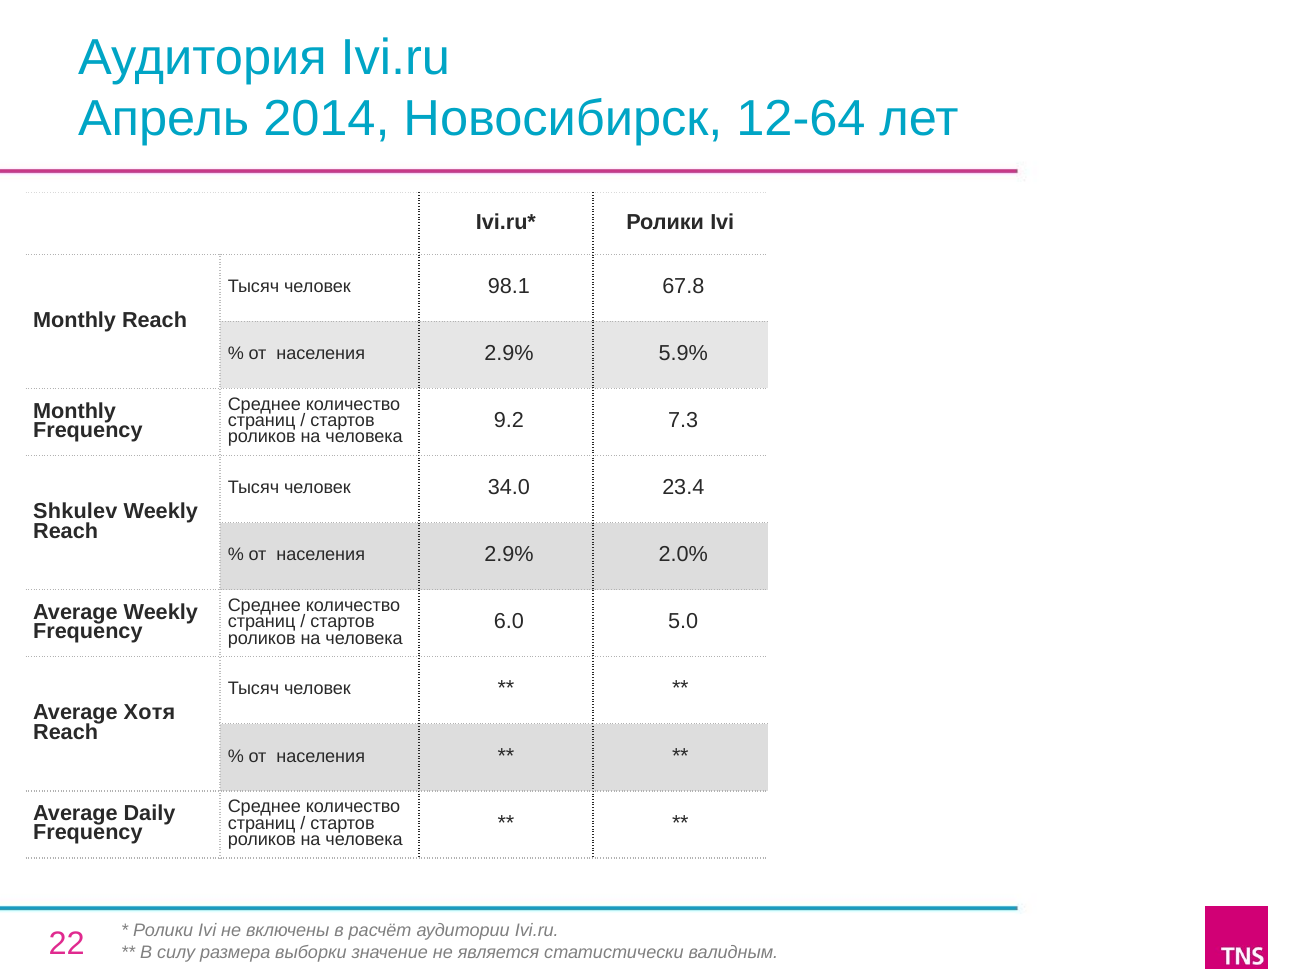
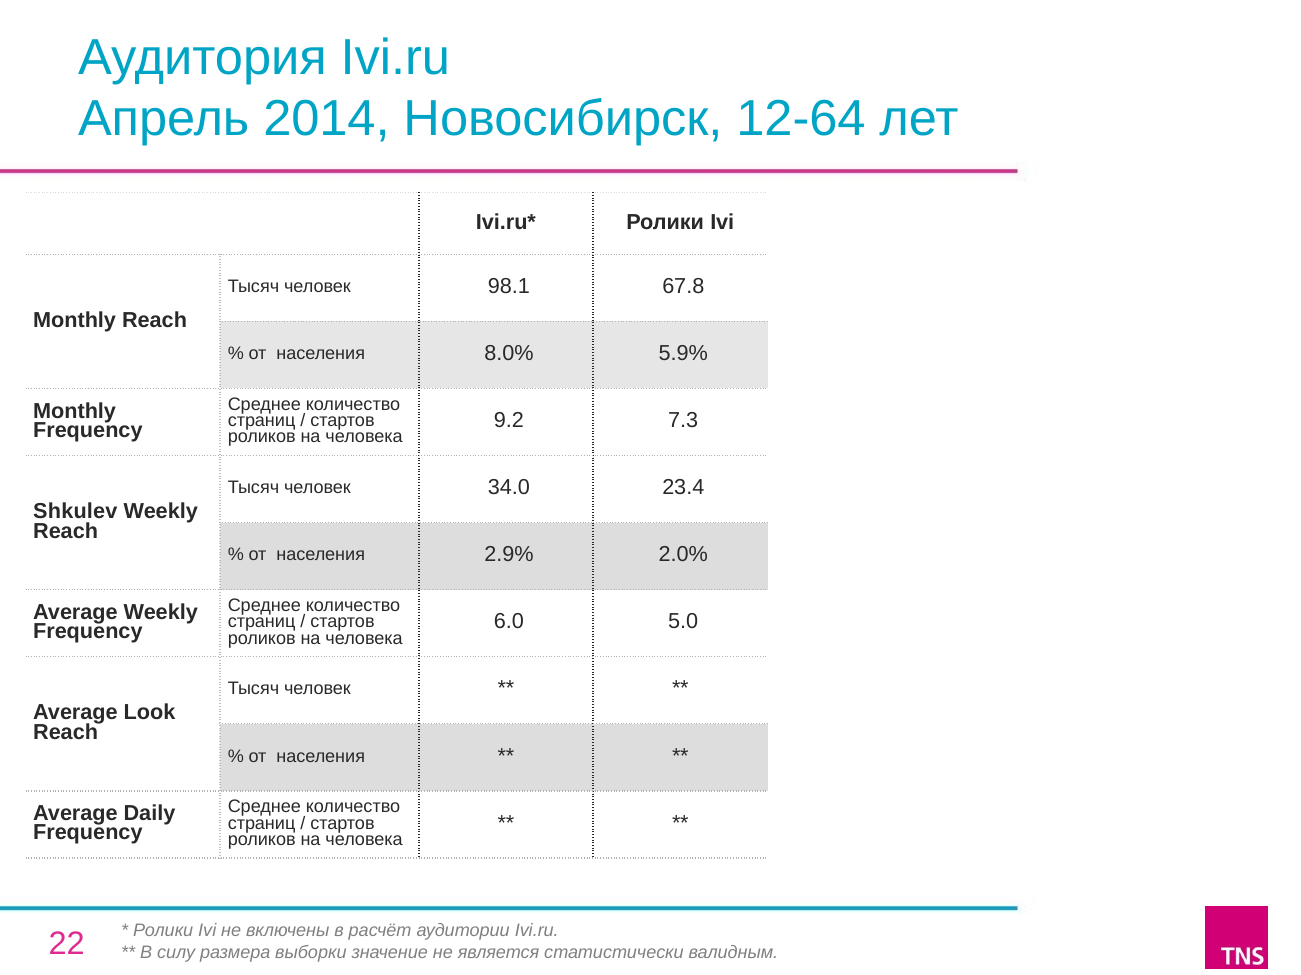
2.9%: 2.9% -> 8.0% (509, 354)
Хотя: Хотя -> Look (150, 713)
